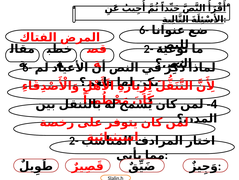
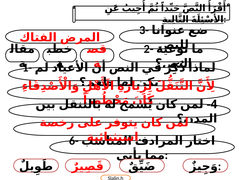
6-: 6- -> 3- (144, 30)
6-: 6- -> 1- (27, 67)
2-: 2- -> 6- (74, 140)
